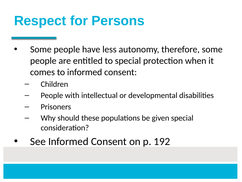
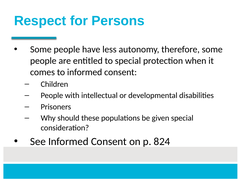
192: 192 -> 824 (162, 141)
